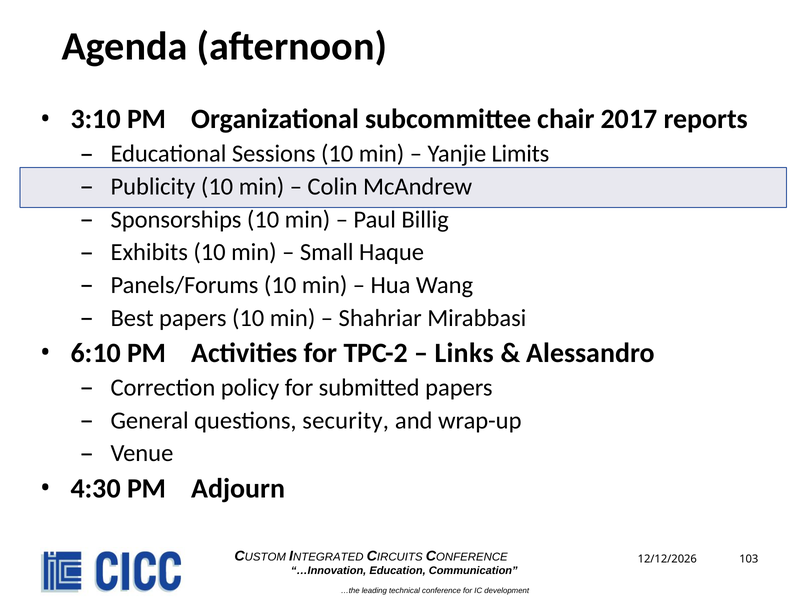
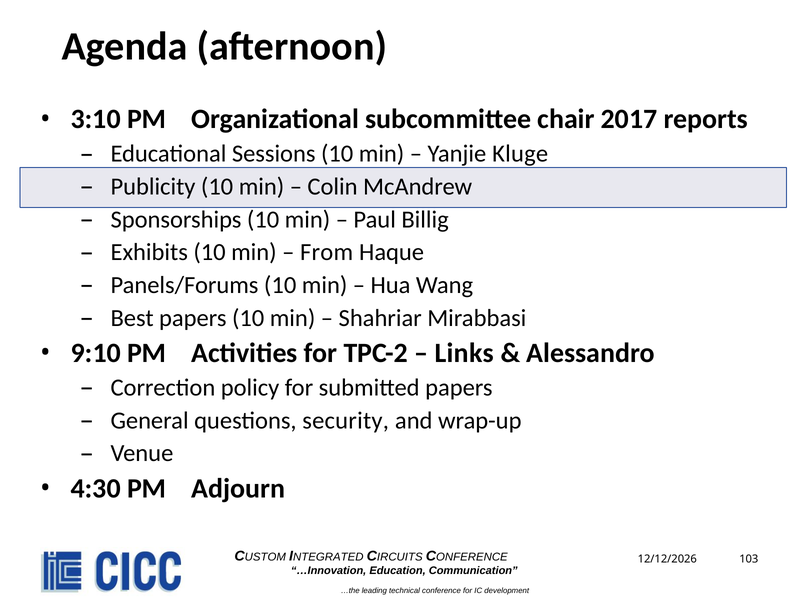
Limits: Limits -> Kluge (520, 154)
Small: Small -> From (327, 252)
6:10: 6:10 -> 9:10 (96, 353)
